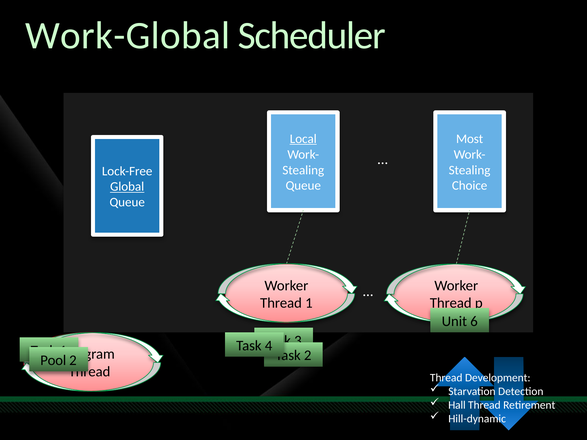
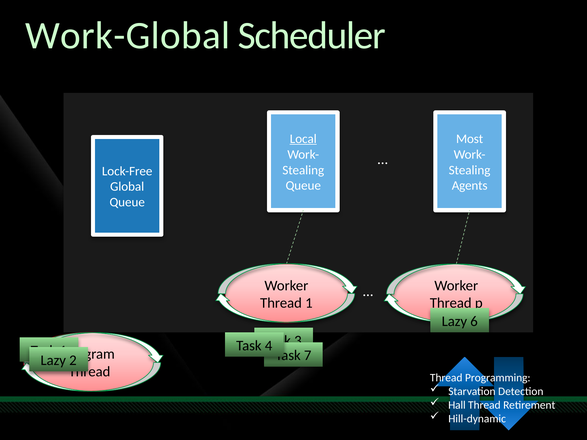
Choice: Choice -> Agents (470, 186)
Global underline: present -> none (127, 187)
Unit: Unit -> Lazy (454, 321)
2: 2 -> 7 (308, 356)
Pool: Pool -> Lazy (53, 361)
Development: Development -> Programming (498, 378)
